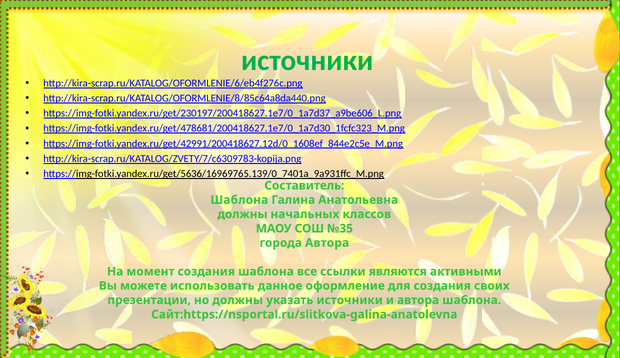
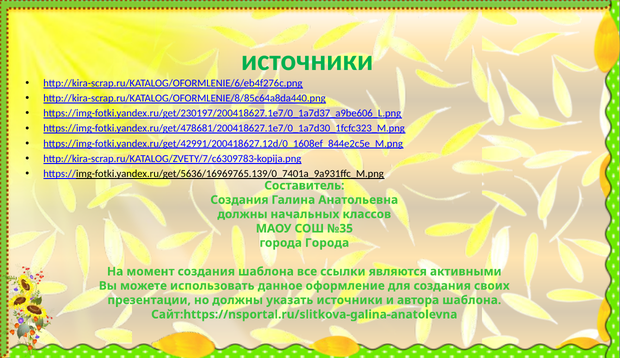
Шаблона: Шаблона -> Создания (239, 200)
города Автора: Автора -> Города (327, 243)
